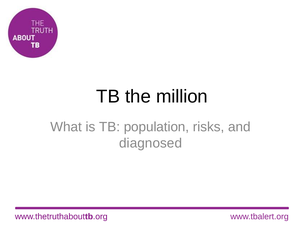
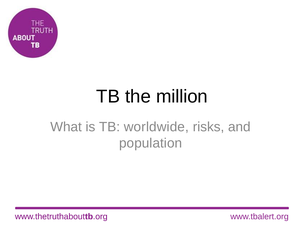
population: population -> worldwide (156, 127)
diagnosed: diagnosed -> population (151, 143)
